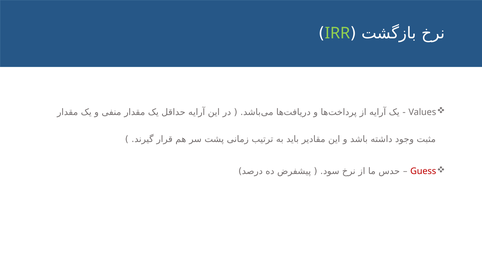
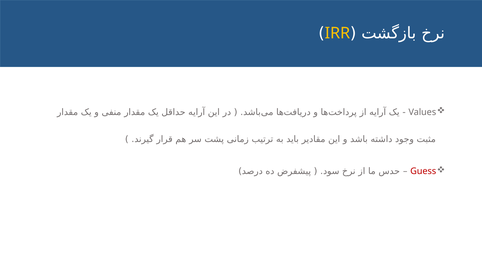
IRR colour: light green -> yellow (337, 33)
